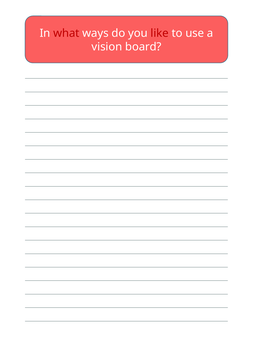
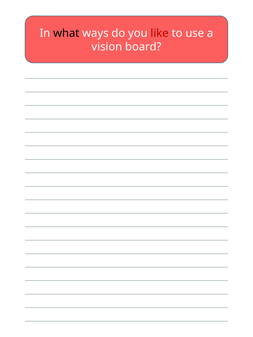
what colour: red -> black (66, 33)
